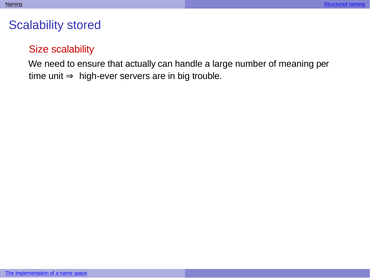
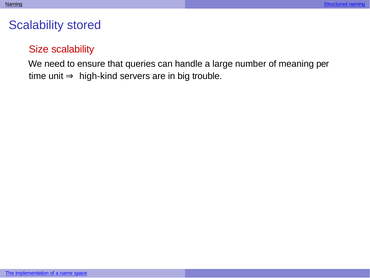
actually: actually -> queries (140, 64)
high-ever: high-ever -> high-kind (98, 76)
